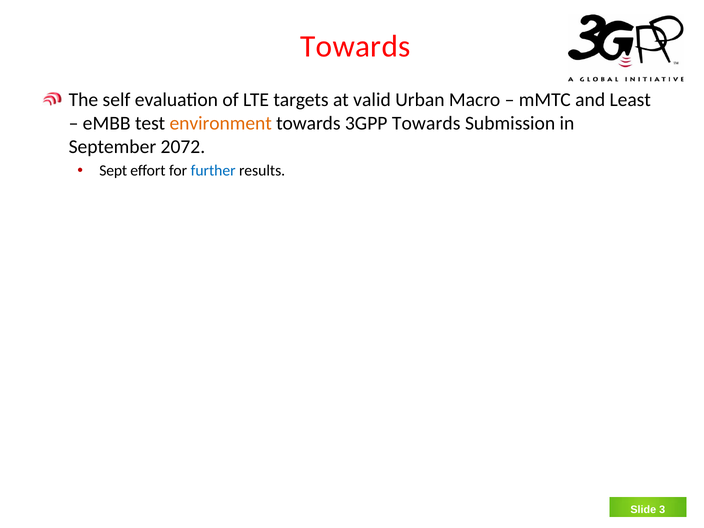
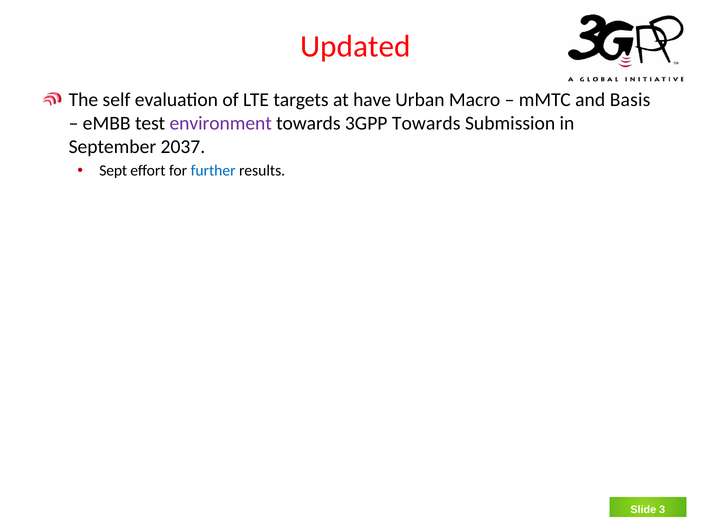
Towards: Towards -> Updated (356, 46)
valid: valid -> have (372, 100)
Least: Least -> Basis (630, 100)
environment colour: orange -> purple (221, 123)
2072: 2072 -> 2037 (183, 147)
